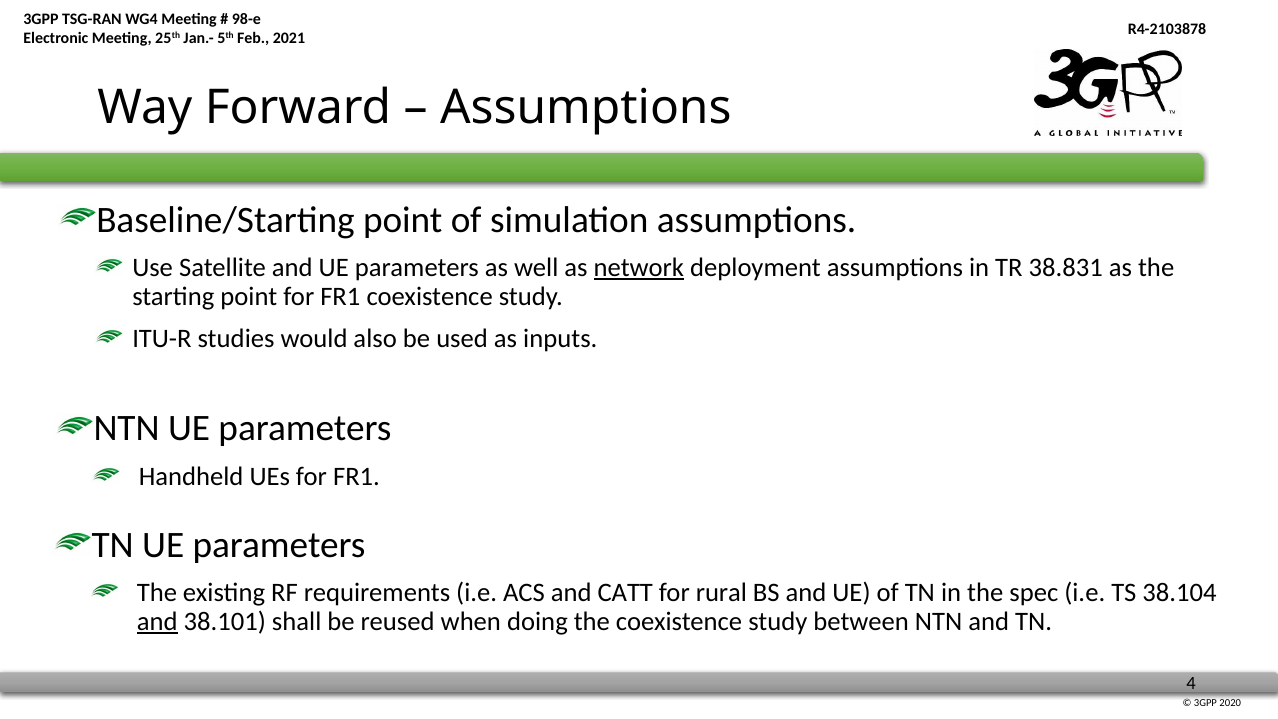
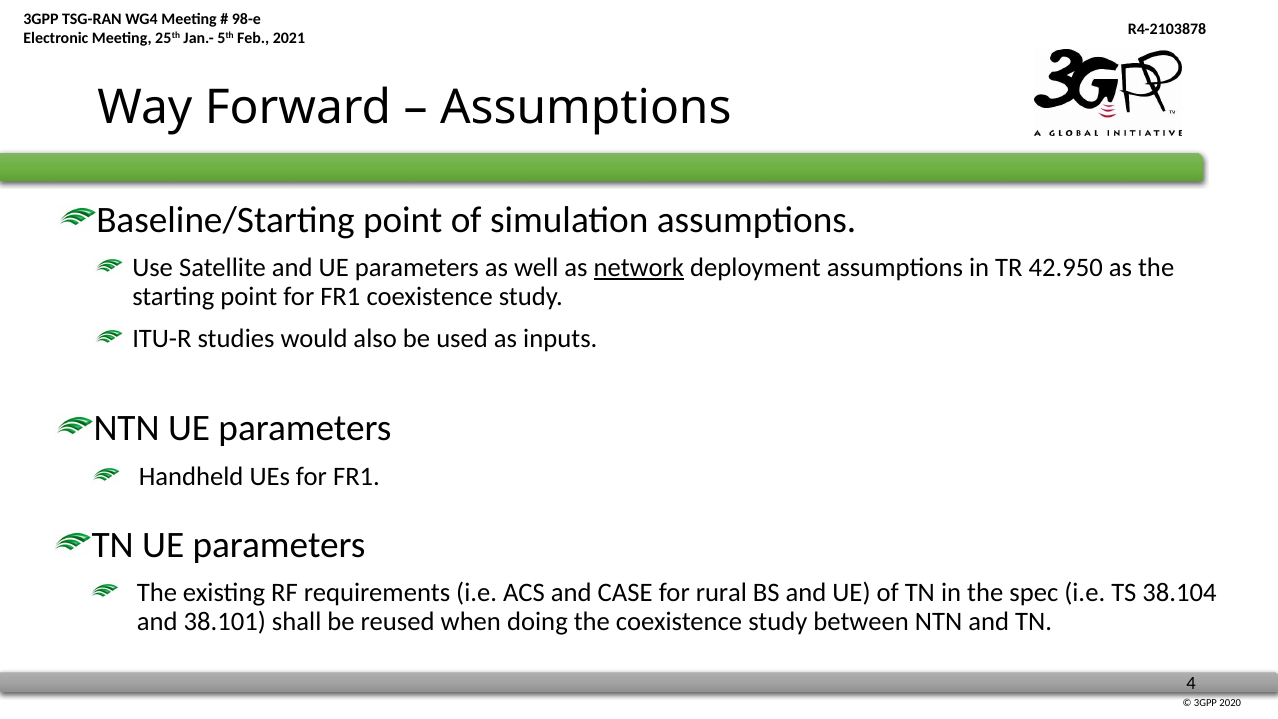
38.831: 38.831 -> 42.950 (1066, 268)
CATT: CATT -> CASE (625, 593)
and underline: present -> none (157, 621)
